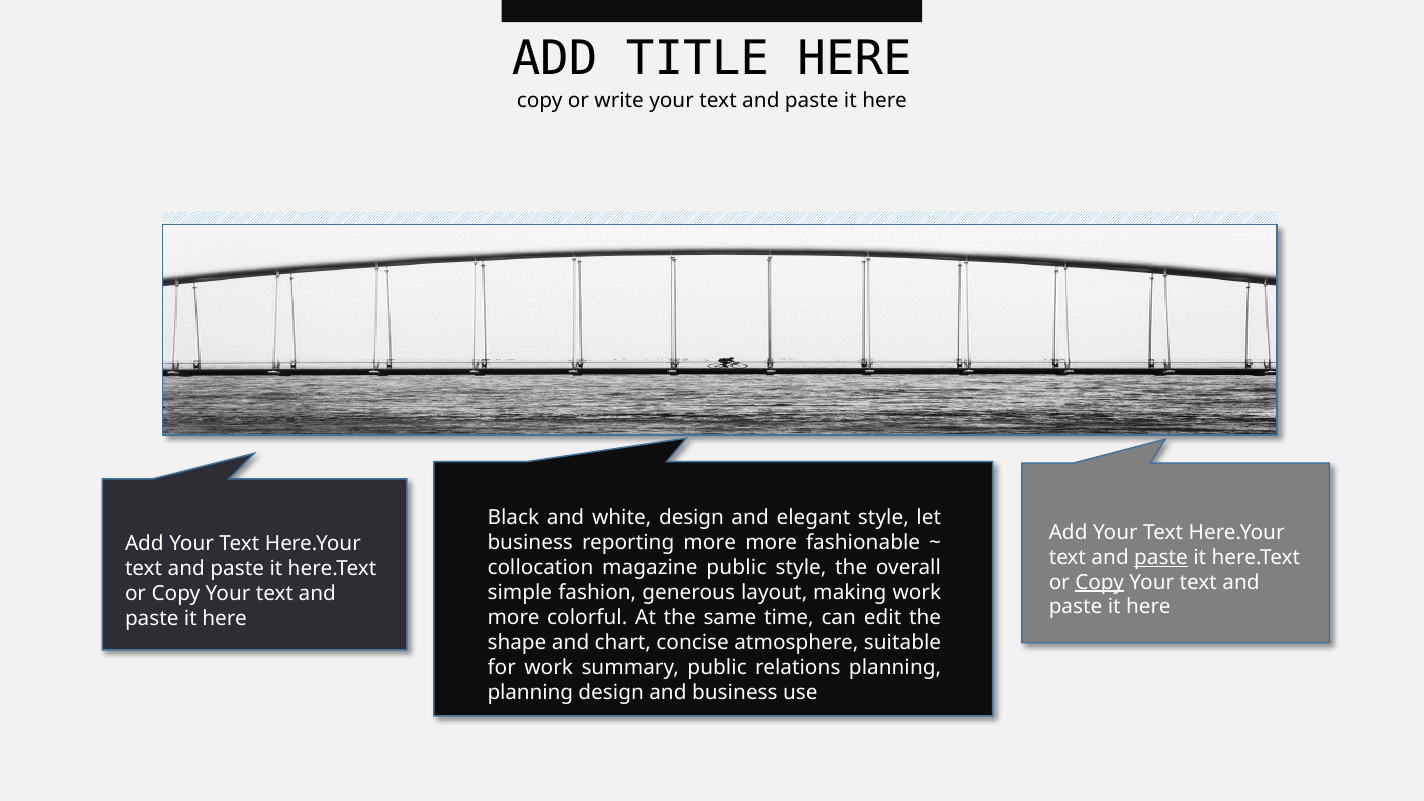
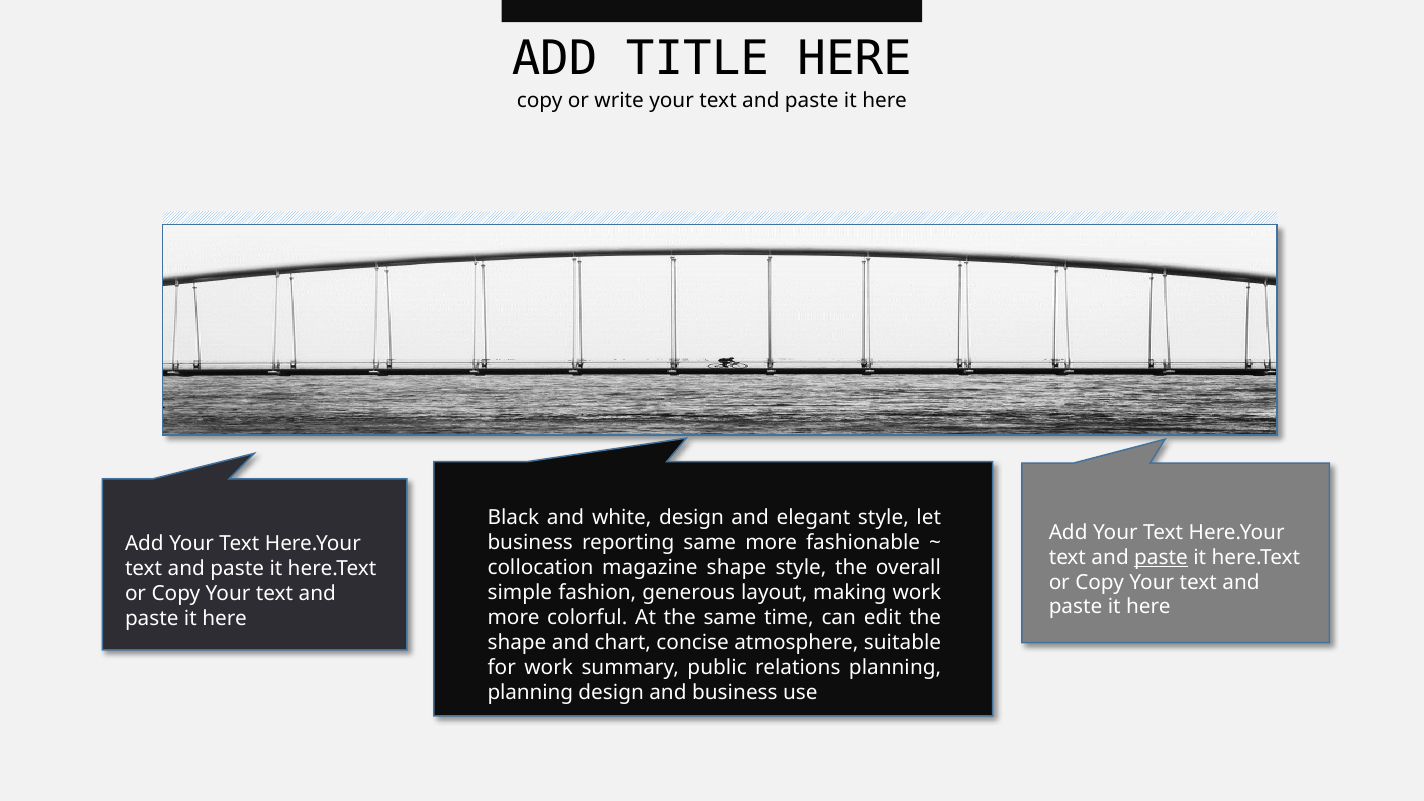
reporting more: more -> same (710, 543)
magazine public: public -> shape (736, 568)
Copy underline: present -> none (1100, 582)
